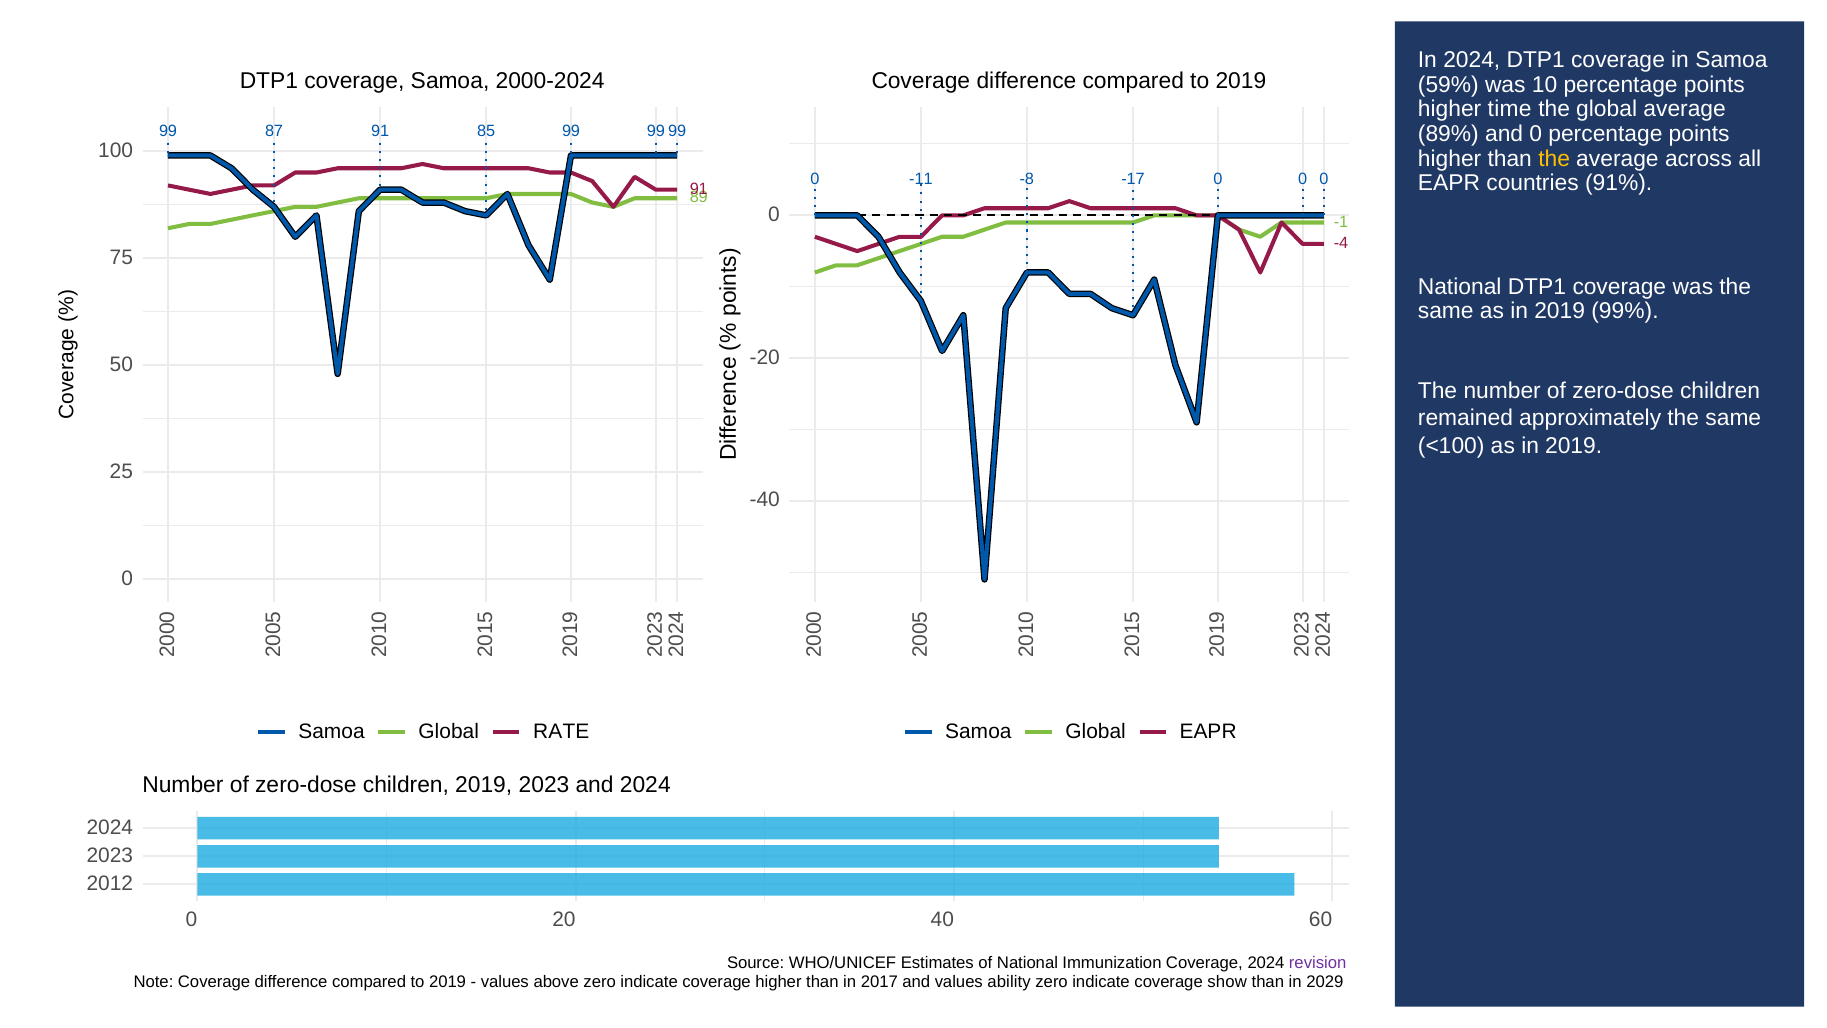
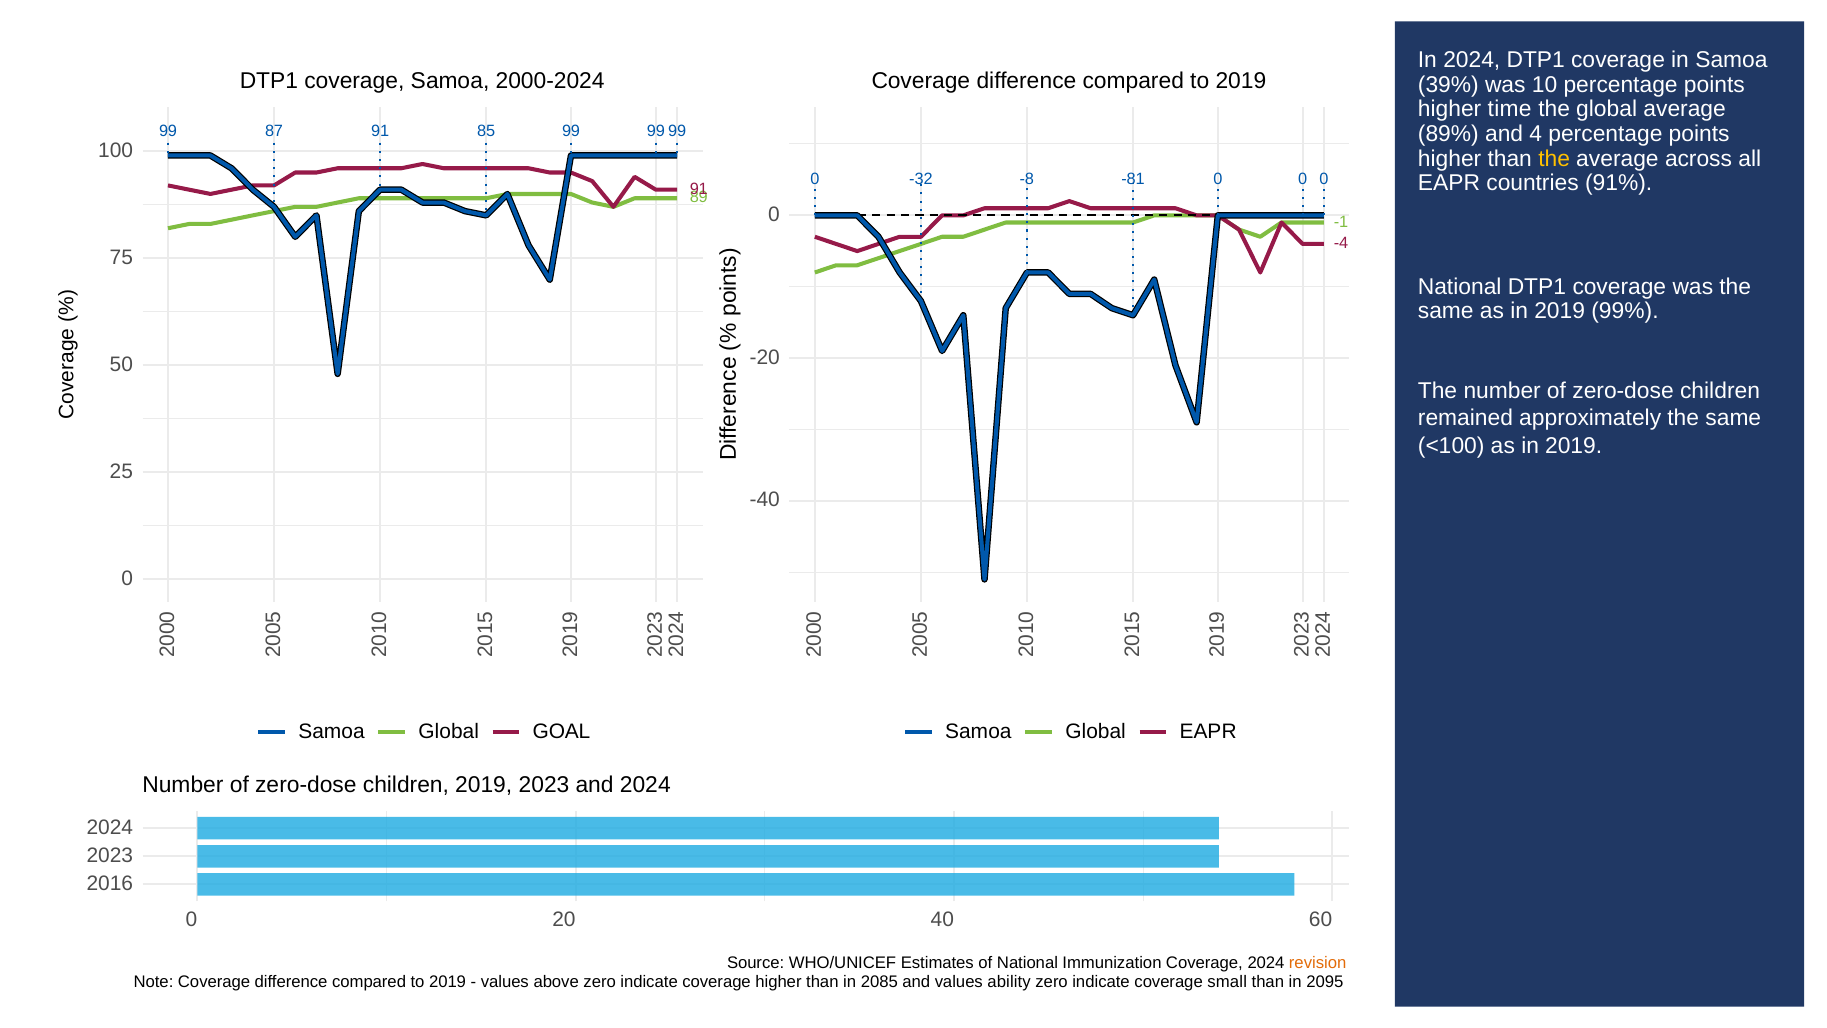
59%: 59% -> 39% (1448, 85)
and 0: 0 -> 4 (1536, 134)
-11: -11 -> -32 (921, 179)
-17: -17 -> -81 (1133, 179)
RATE: RATE -> GOAL (561, 731)
2012: 2012 -> 2016 (110, 883)
revision colour: purple -> orange (1318, 963)
2017: 2017 -> 2085 (879, 981)
show: show -> small (1227, 981)
2029: 2029 -> 2095 (1325, 981)
